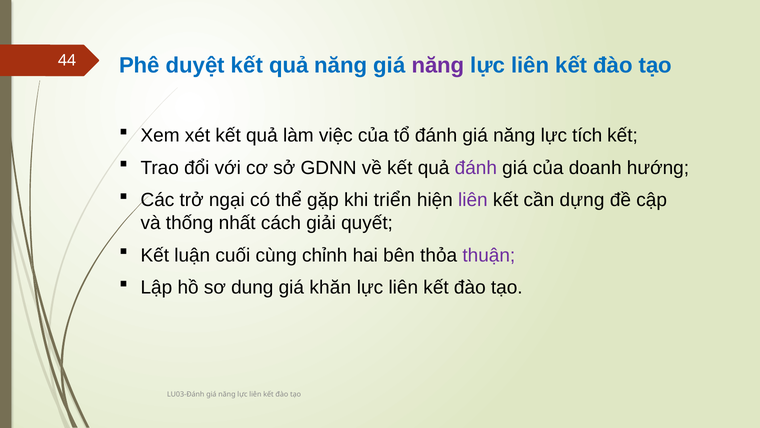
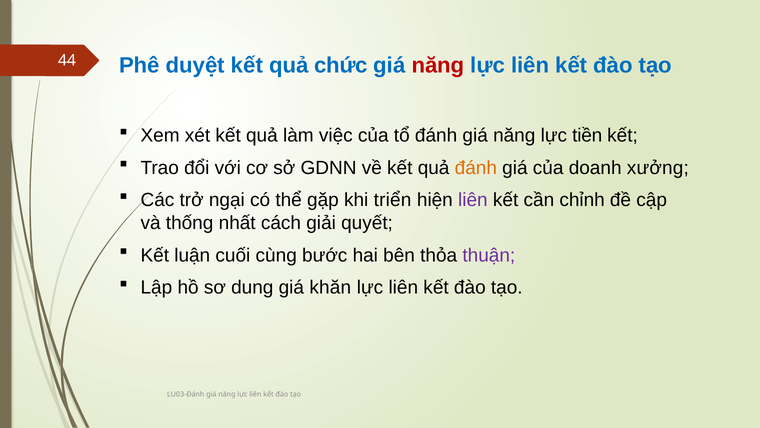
quả năng: năng -> chức (341, 65)
năng colour: purple -> red (438, 65)
tích: tích -> tiền (587, 135)
đánh colour: purple -> orange (476, 168)
hướng: hướng -> xưởng (658, 168)
dựng: dựng -> chỉnh (582, 200)
chỉnh: chỉnh -> bước (325, 255)
